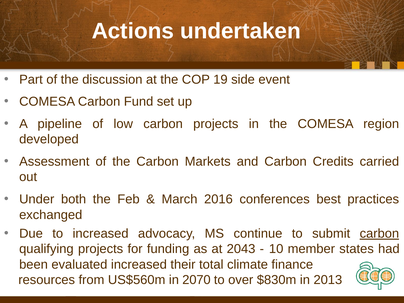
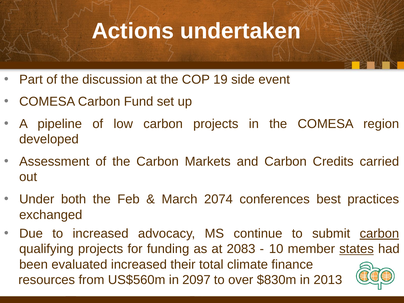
2016: 2016 -> 2074 (218, 199)
2043: 2043 -> 2083 (241, 249)
states underline: none -> present (357, 249)
2070: 2070 -> 2097 (196, 280)
